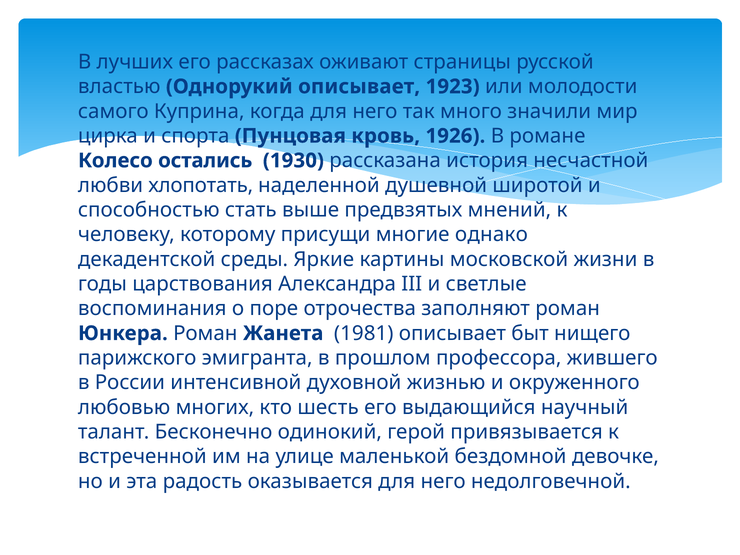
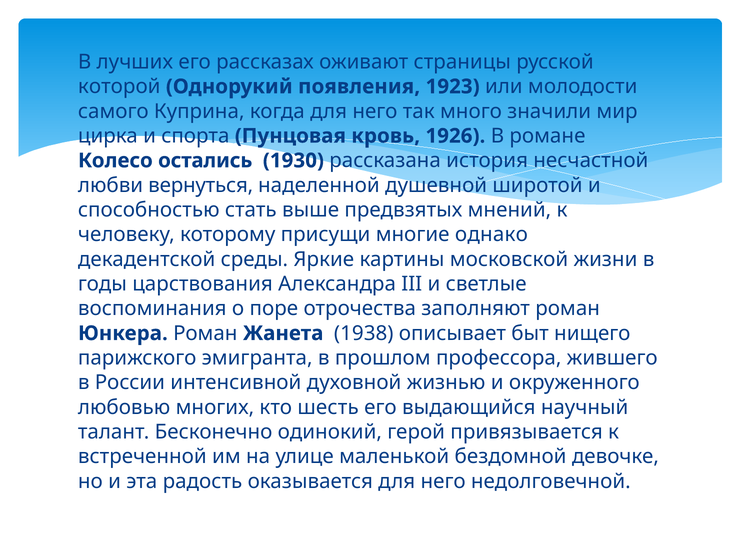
властью: властью -> которой (119, 87)
Однорукий описывает: описывает -> появления (359, 87)
хлопотать: хлопотать -> вернуться (201, 185)
1981: 1981 -> 1938 (364, 333)
